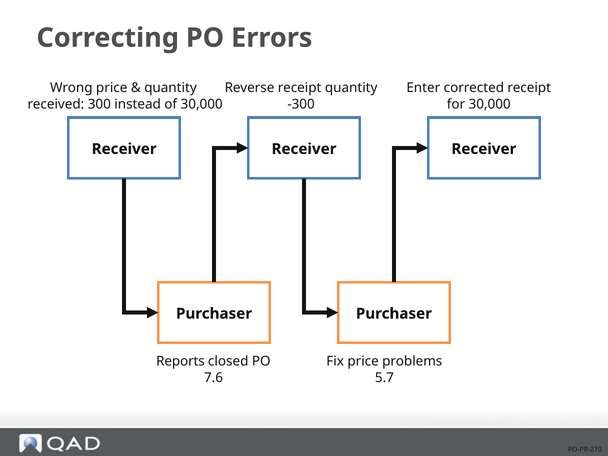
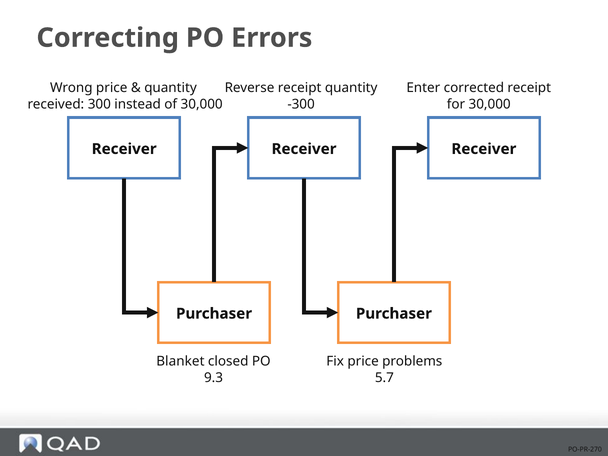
Reports: Reports -> Blanket (180, 361)
7.6: 7.6 -> 9.3 (214, 378)
